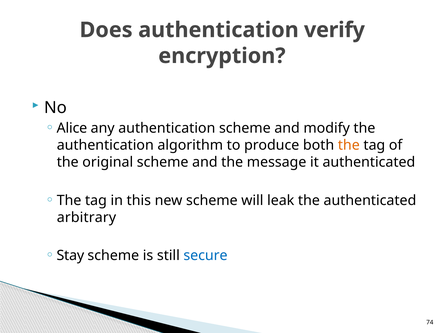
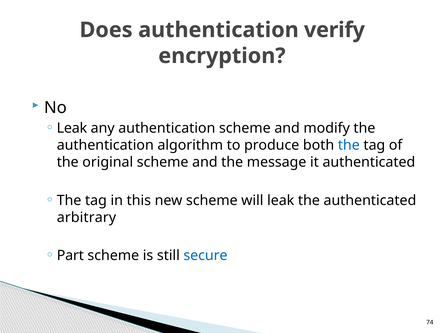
Alice: Alice -> Leak (72, 128)
the colour: orange -> blue (349, 145)
Stay: Stay -> Part (70, 255)
